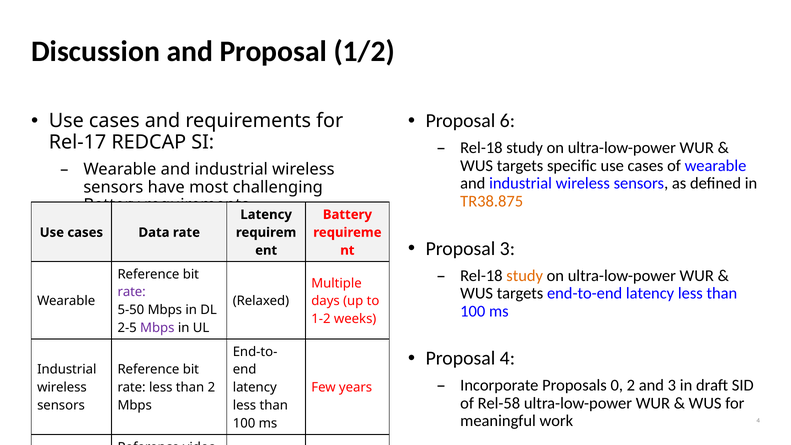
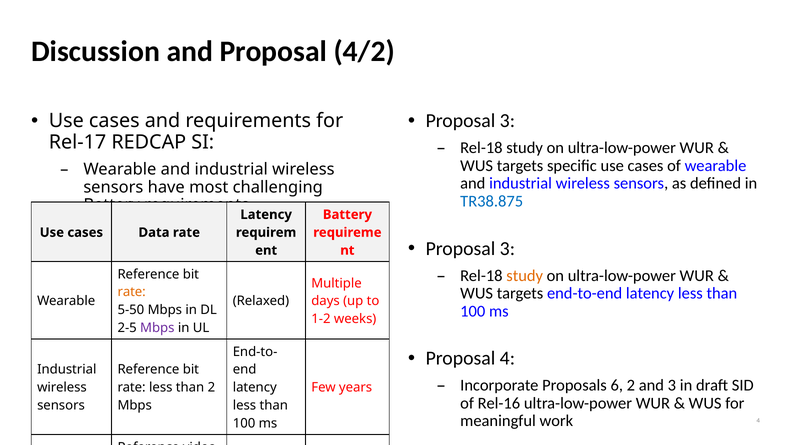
1/2: 1/2 -> 4/2 (364, 52)
6: 6 -> 3 (507, 121)
TR38.875 colour: orange -> blue (492, 201)
rate colour: purple -> orange (132, 292)
0: 0 -> 6 (617, 385)
Rel-58: Rel-58 -> Rel-16 (499, 403)
